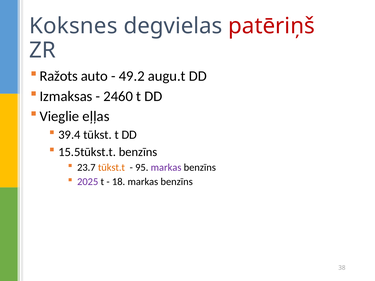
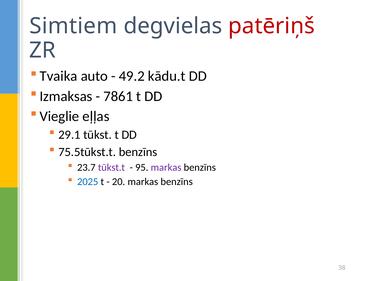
Koksnes: Koksnes -> Simtiem (73, 26)
Ražots: Ražots -> Tvaika (59, 76)
augu.t: augu.t -> kādu.t (167, 76)
2460: 2460 -> 7861 (118, 96)
39.4: 39.4 -> 29.1 (69, 135)
15.5tūkst.t: 15.5tūkst.t -> 75.5tūkst.t (87, 152)
tūkst.t colour: orange -> purple (111, 168)
2025 colour: purple -> blue (88, 182)
18: 18 -> 20 (119, 182)
